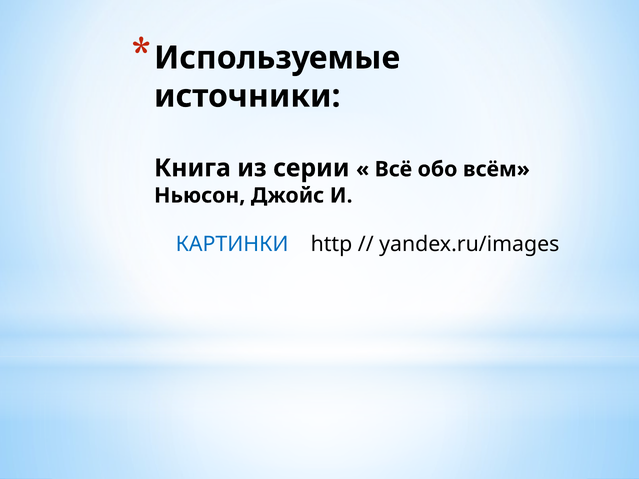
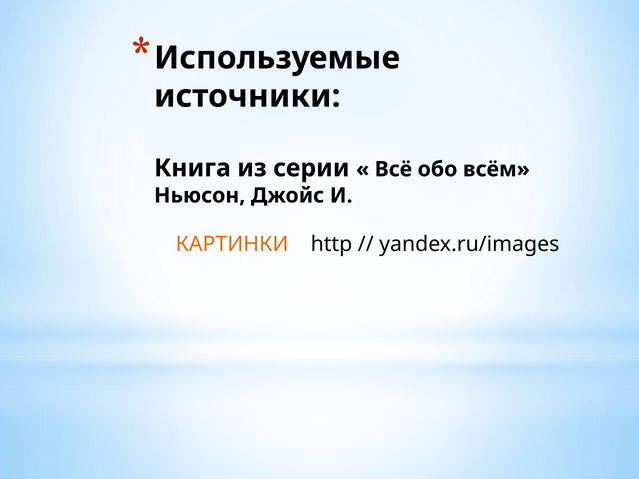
КАРТИНКИ colour: blue -> orange (232, 244)
